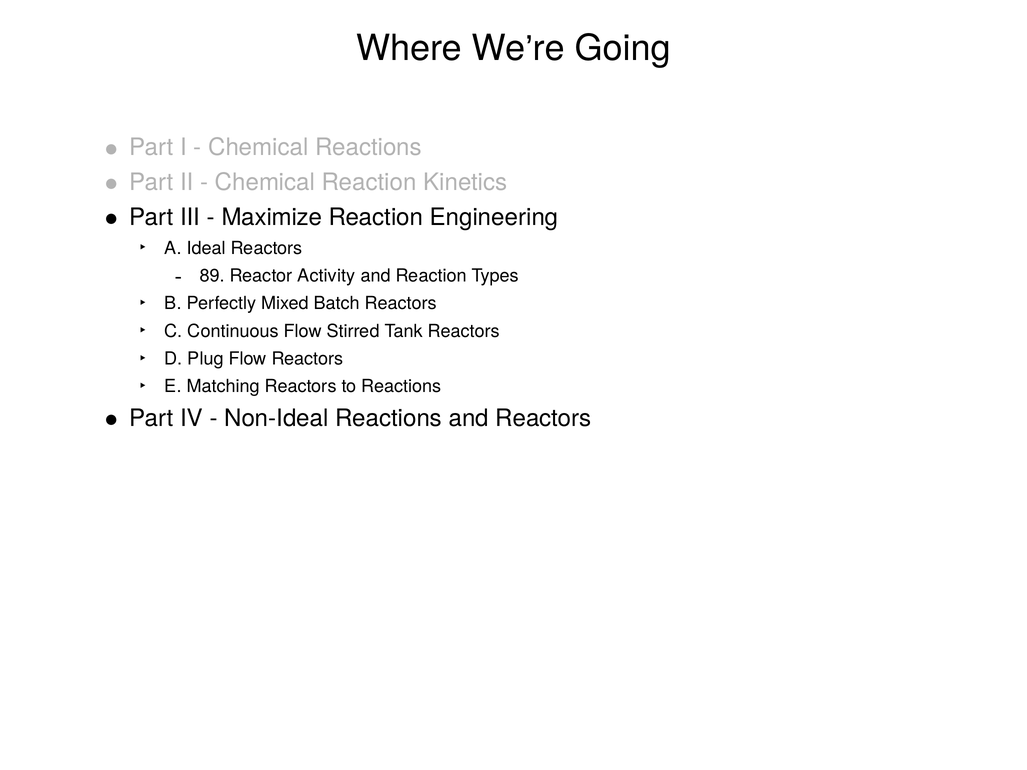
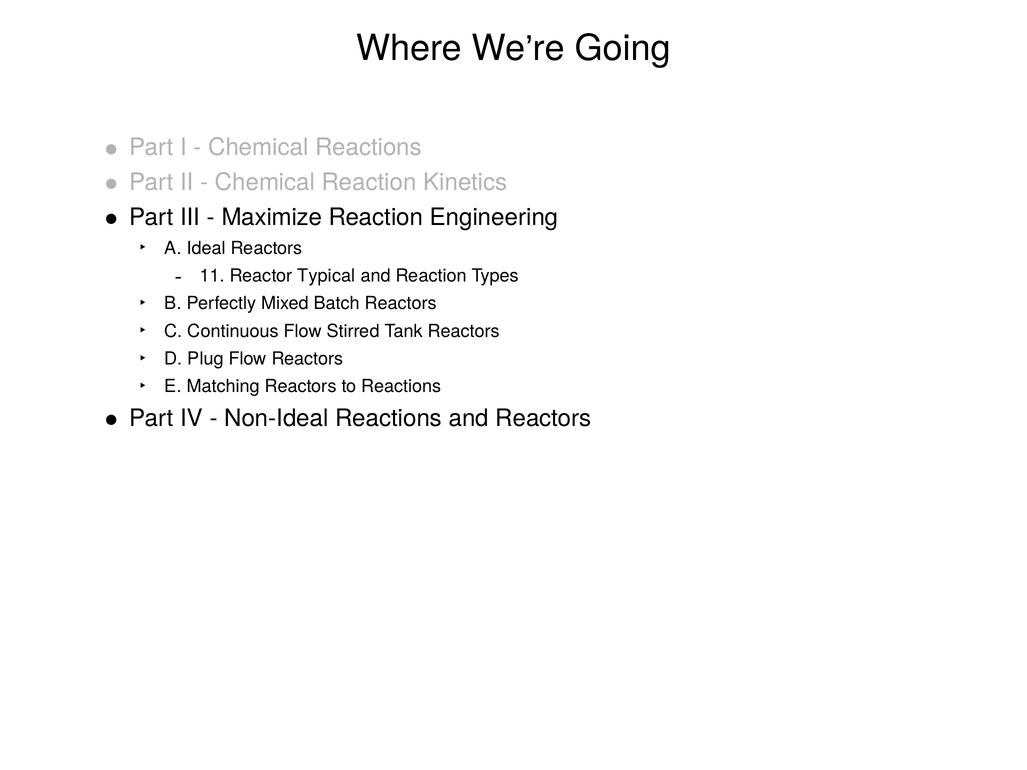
89: 89 -> 11 (212, 276)
Activity: Activity -> Typical (326, 276)
